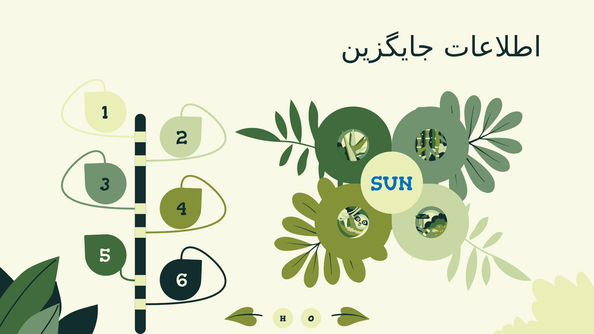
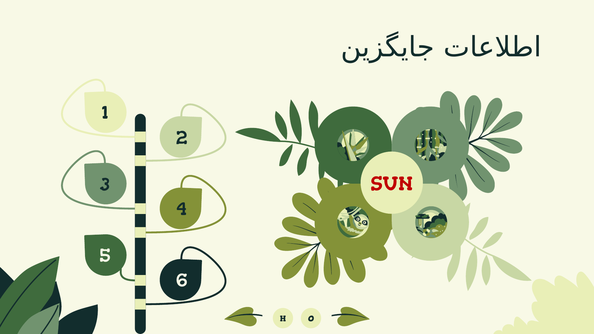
SUN colour: blue -> red (392, 184)
